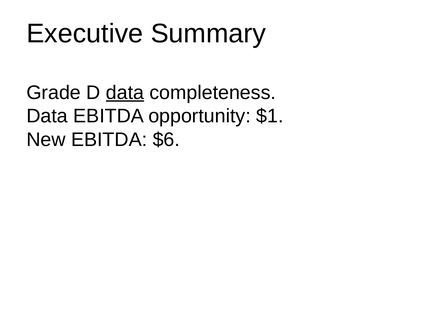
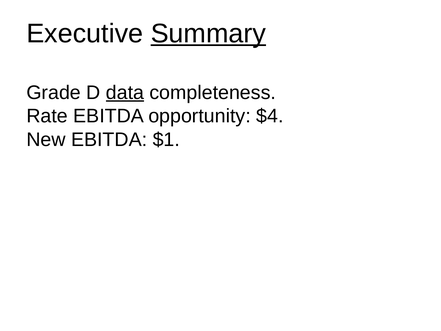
Summary underline: none -> present (208, 33)
Data: Data -> Rate (47, 116)
$1: $1 -> $4 (270, 116)
$6: $6 -> $1 (166, 140)
